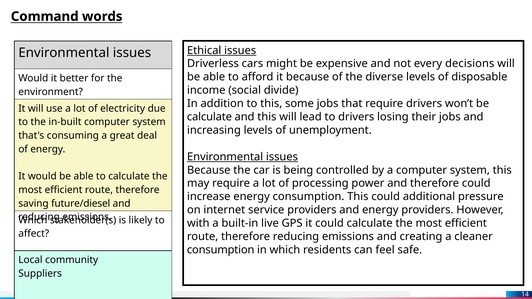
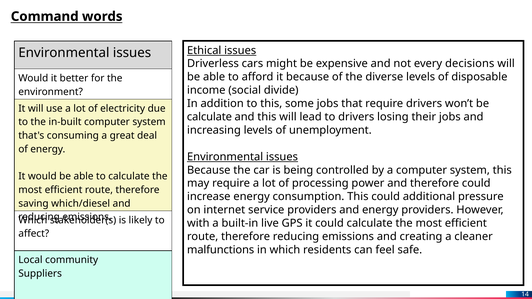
future/diesel: future/diesel -> which/diesel (81, 204)
consumption: consumption -> malfunctions (221, 250)
